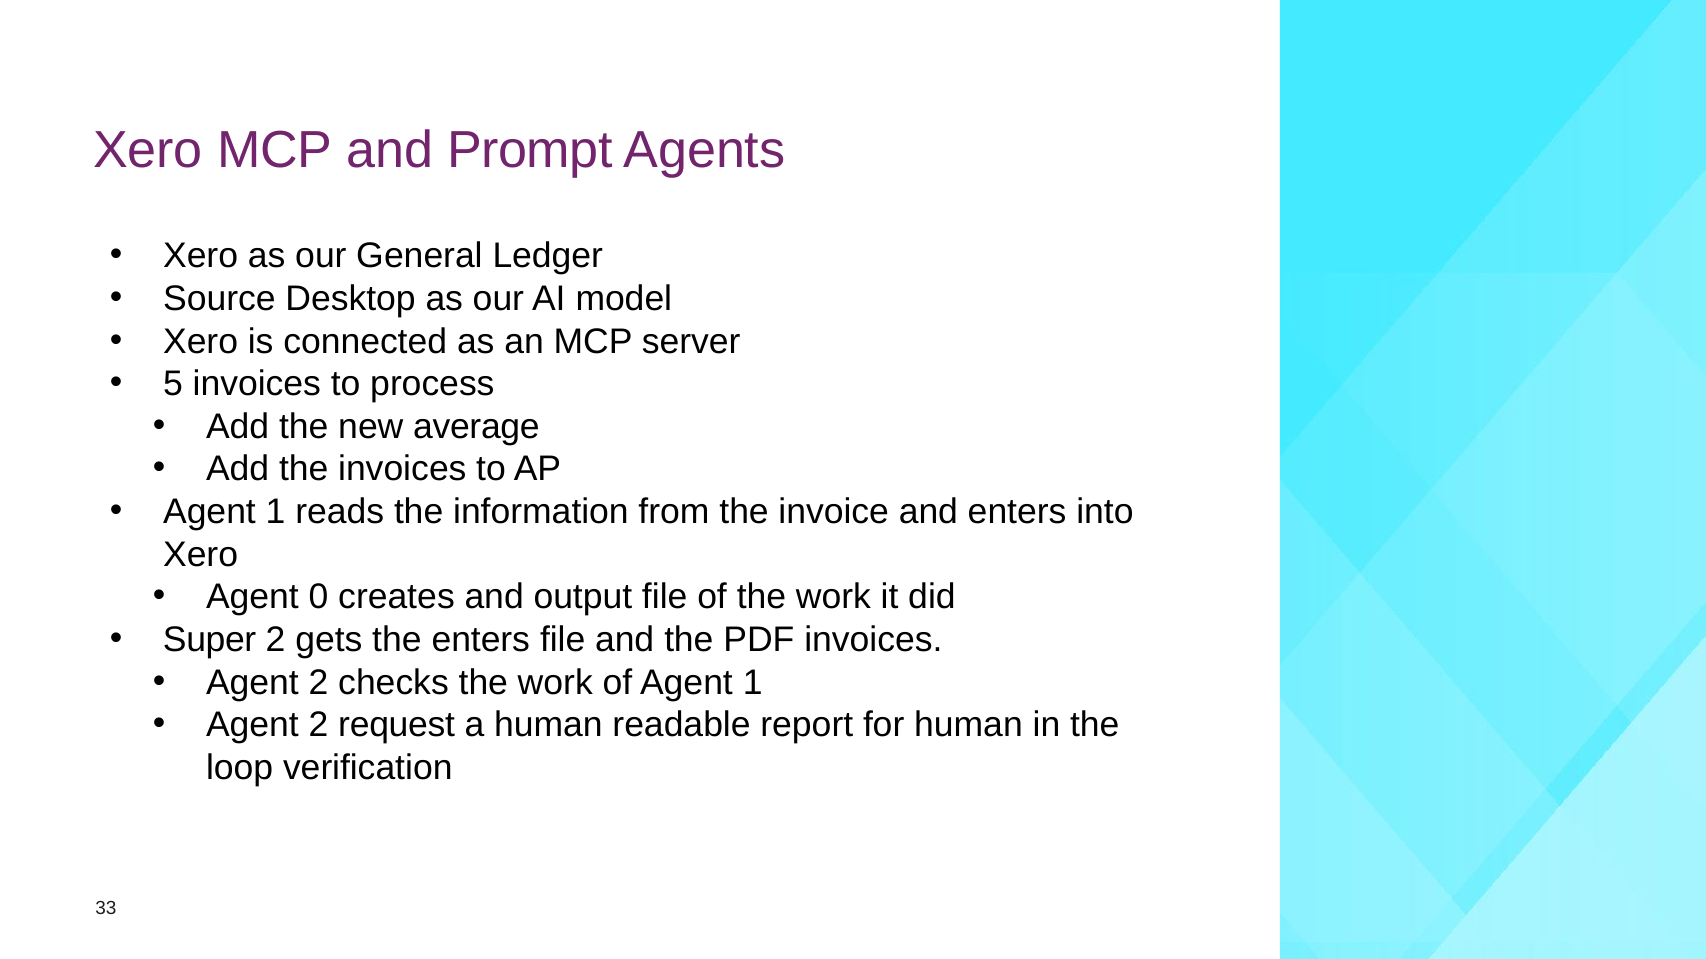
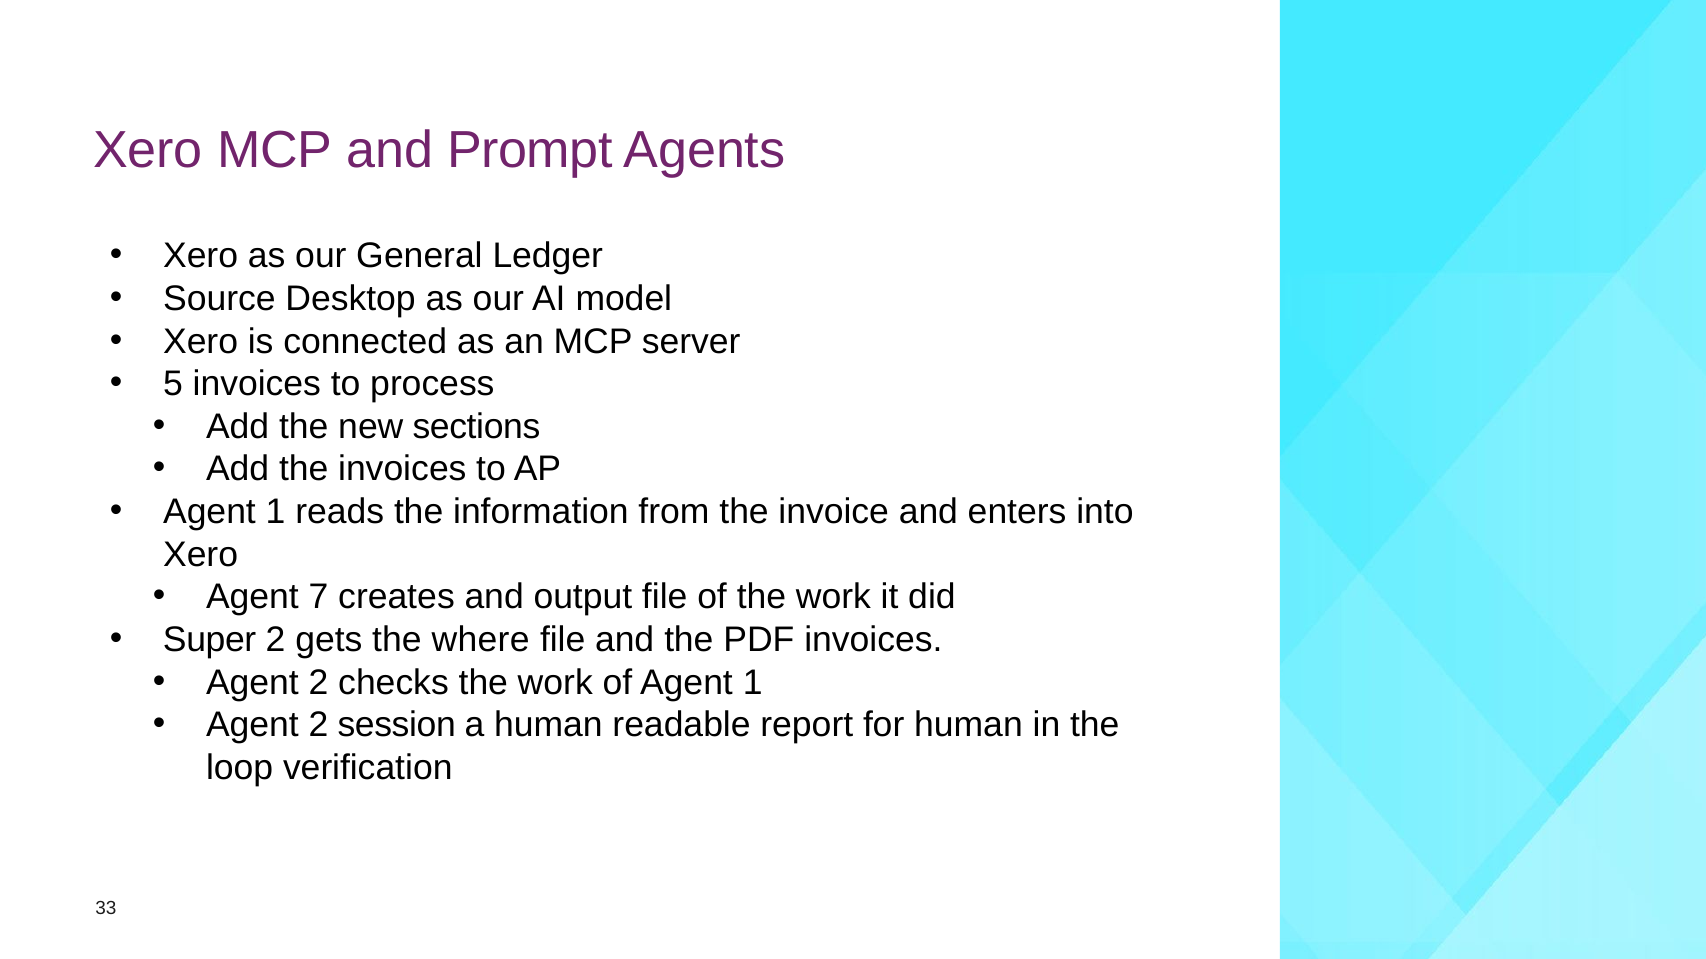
average: average -> sections (476, 427)
0: 0 -> 7 (319, 598)
the enters: enters -> where (481, 640)
request: request -> session (397, 725)
